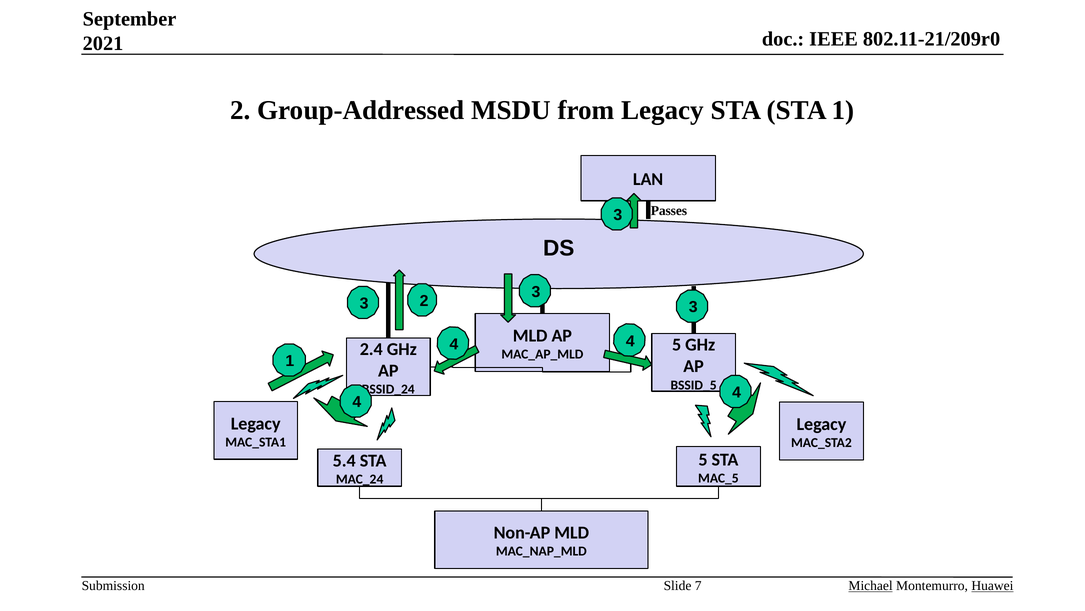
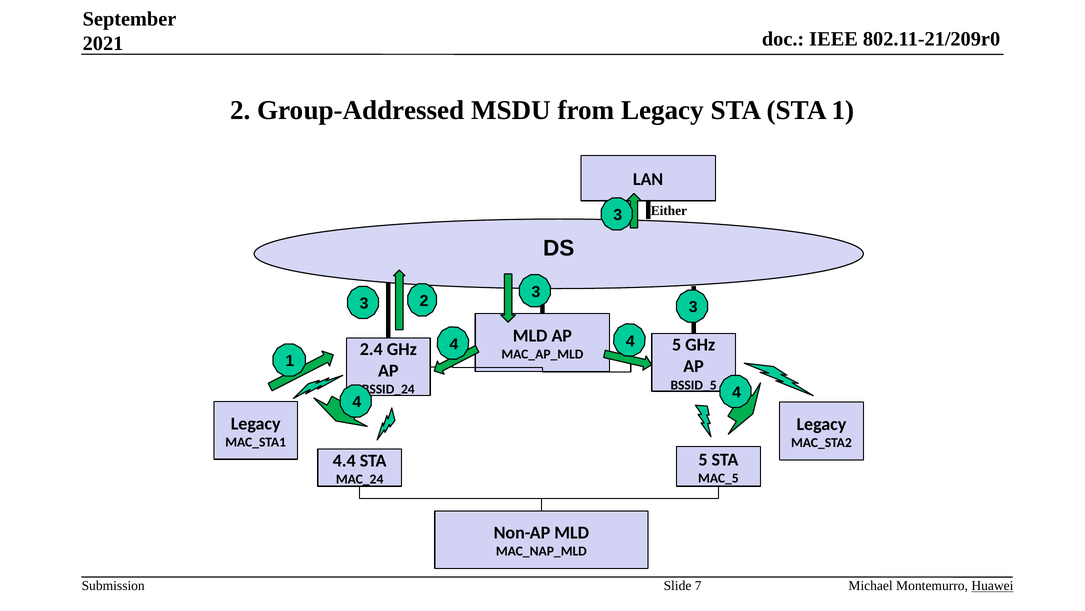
Passes: Passes -> Either (669, 211)
5.4: 5.4 -> 4.4 (344, 460)
Michael underline: present -> none (871, 585)
